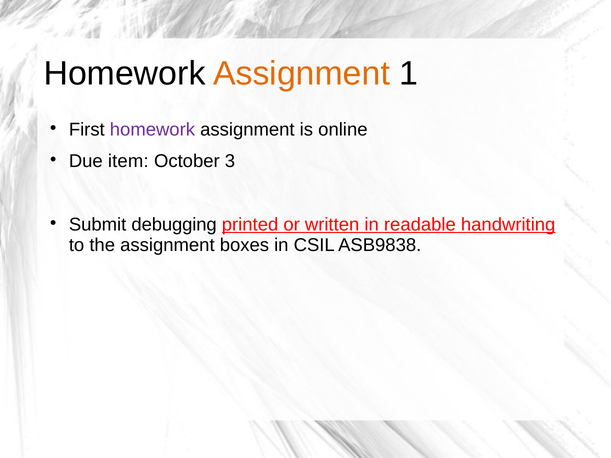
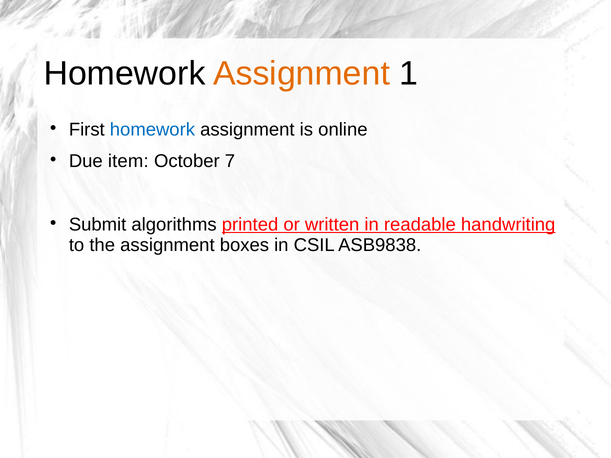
homework colour: purple -> blue (152, 130)
3: 3 -> 7 (230, 161)
debugging: debugging -> algorithms (174, 225)
